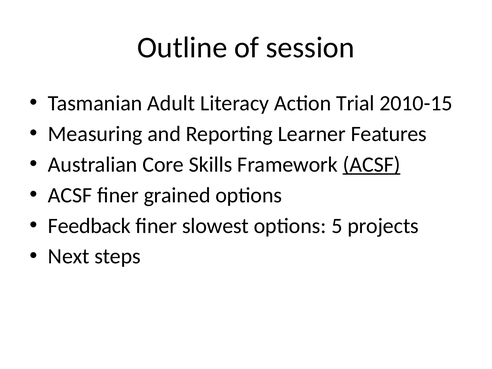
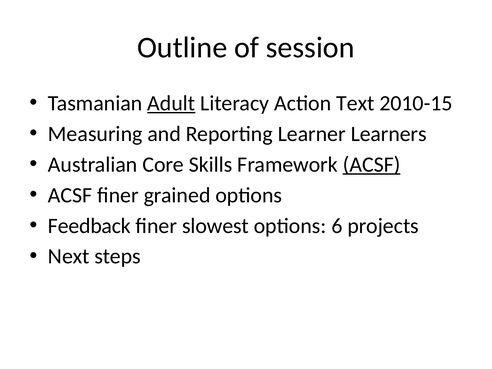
Adult underline: none -> present (171, 103)
Trial: Trial -> Text (355, 103)
Features: Features -> Learners (389, 134)
5: 5 -> 6 (337, 226)
